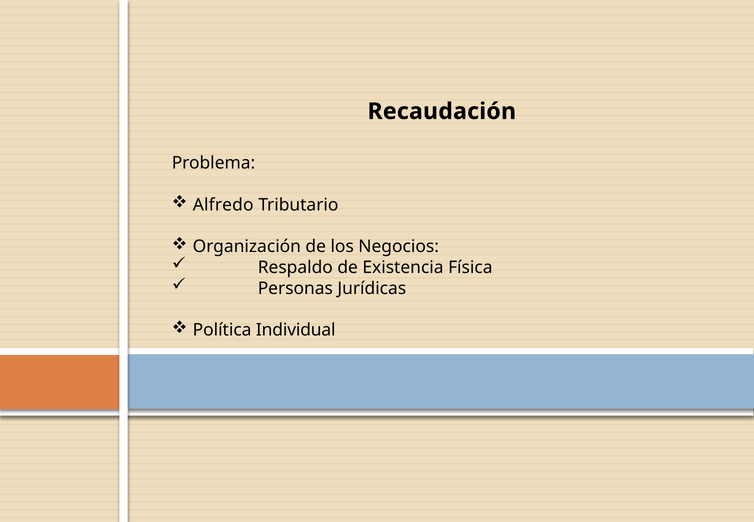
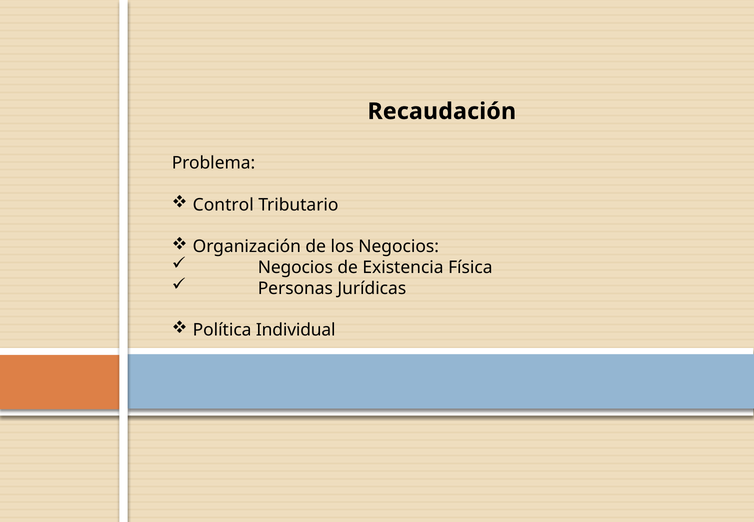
Alfredo: Alfredo -> Control (223, 205)
Respaldo: Respaldo -> Negocios (295, 268)
